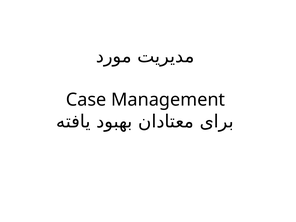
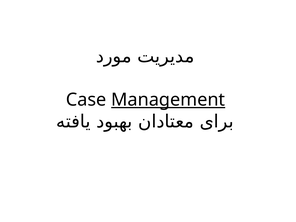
Management underline: none -> present (168, 100)
